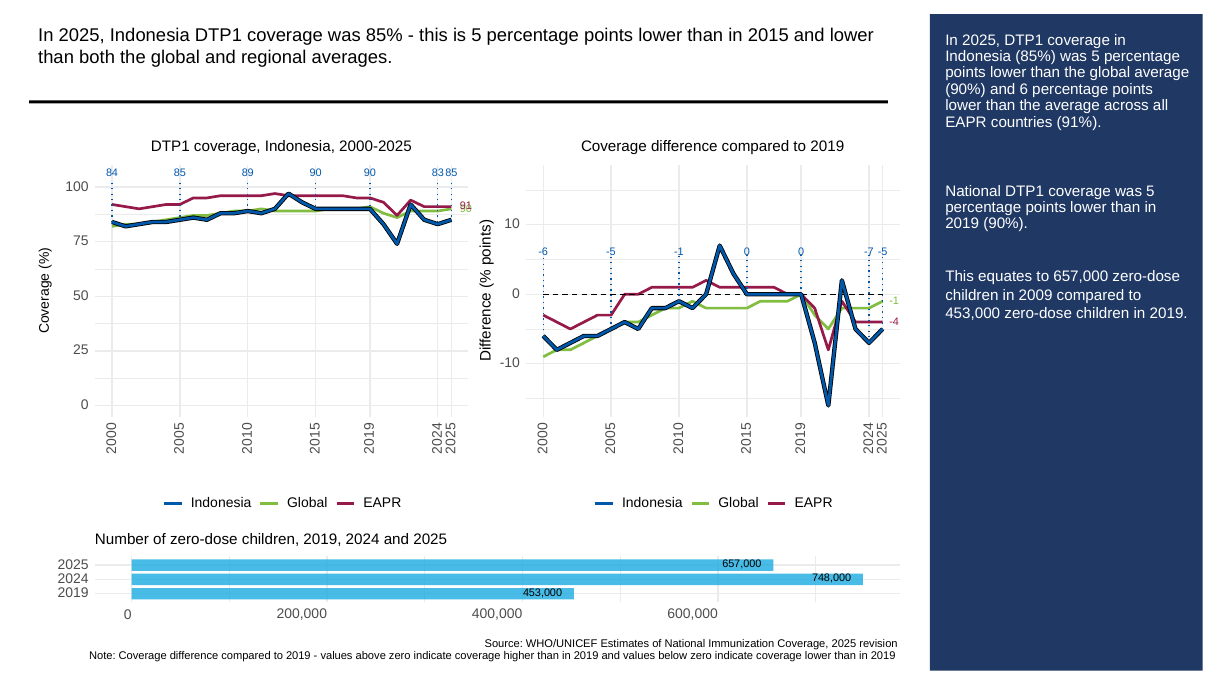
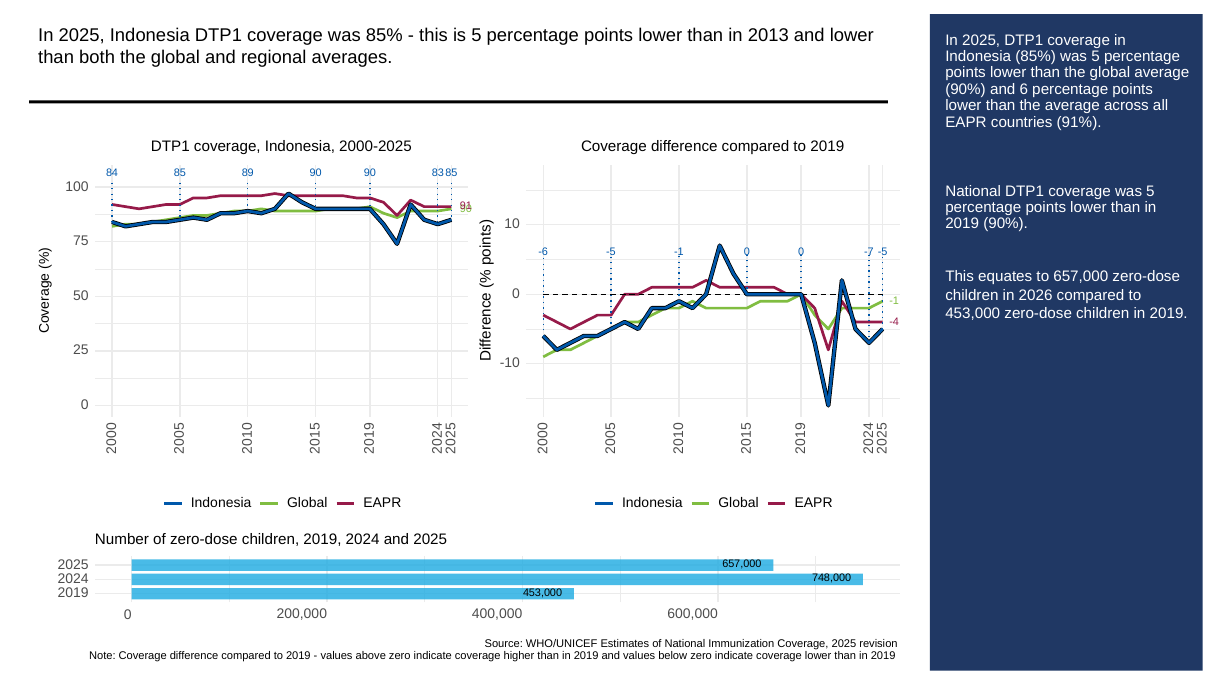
2015: 2015 -> 2013 (768, 35)
2009: 2009 -> 2026 (1036, 295)
